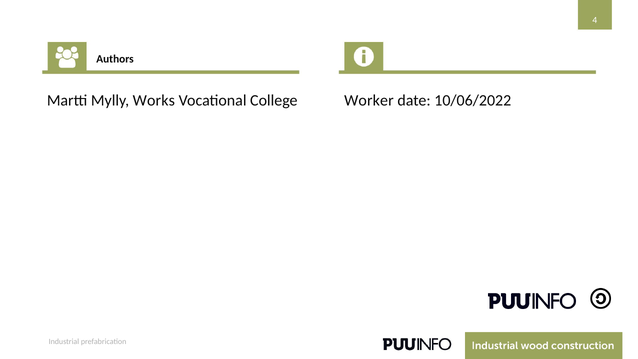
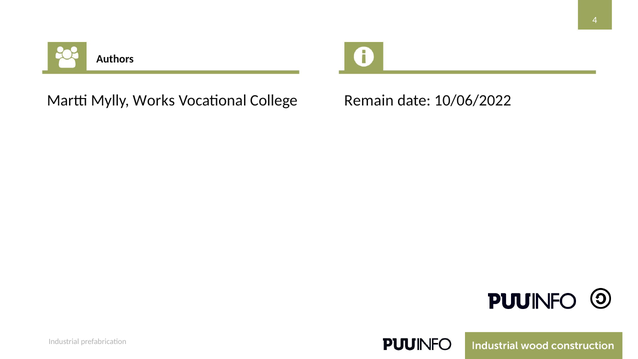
Worker: Worker -> Remain (369, 100)
